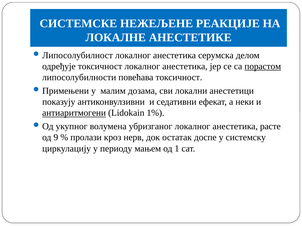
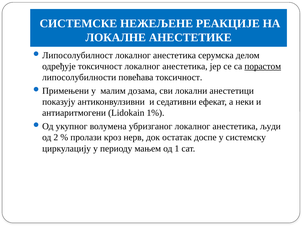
антиаритмогени underline: present -> none (74, 113)
расте: расте -> људи (270, 127)
9: 9 -> 2 (56, 138)
